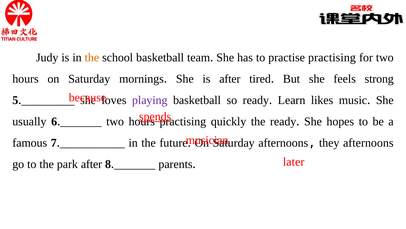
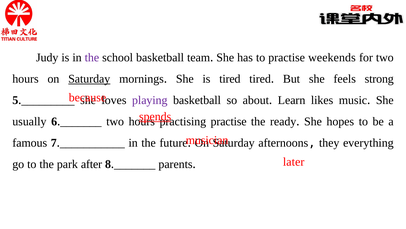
the colour: orange -> purple (92, 57)
practise practising: practising -> weekends (332, 57)
Saturday underline: none -> present (89, 79)
is after: after -> tired (230, 79)
so ready: ready -> about (256, 100)
practising quickly: quickly -> practise (229, 121)
they afternoons: afternoons -> everything (368, 143)
